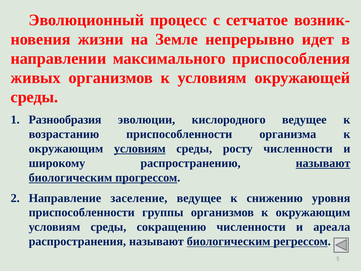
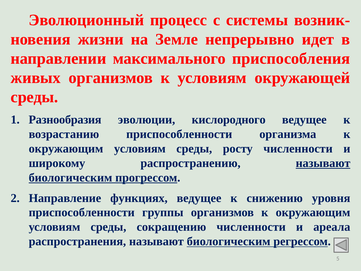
сетчатое: сетчатое -> системы (257, 20)
условиям underline: present -> none (140, 149)
заселение: заселение -> функциях (139, 198)
